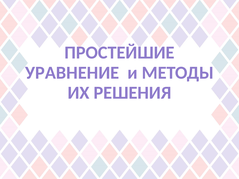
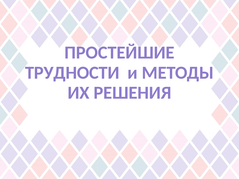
УРАВНЕНИЕ: УРАВНЕНИЕ -> ТРУДНОСТИ (72, 73)
